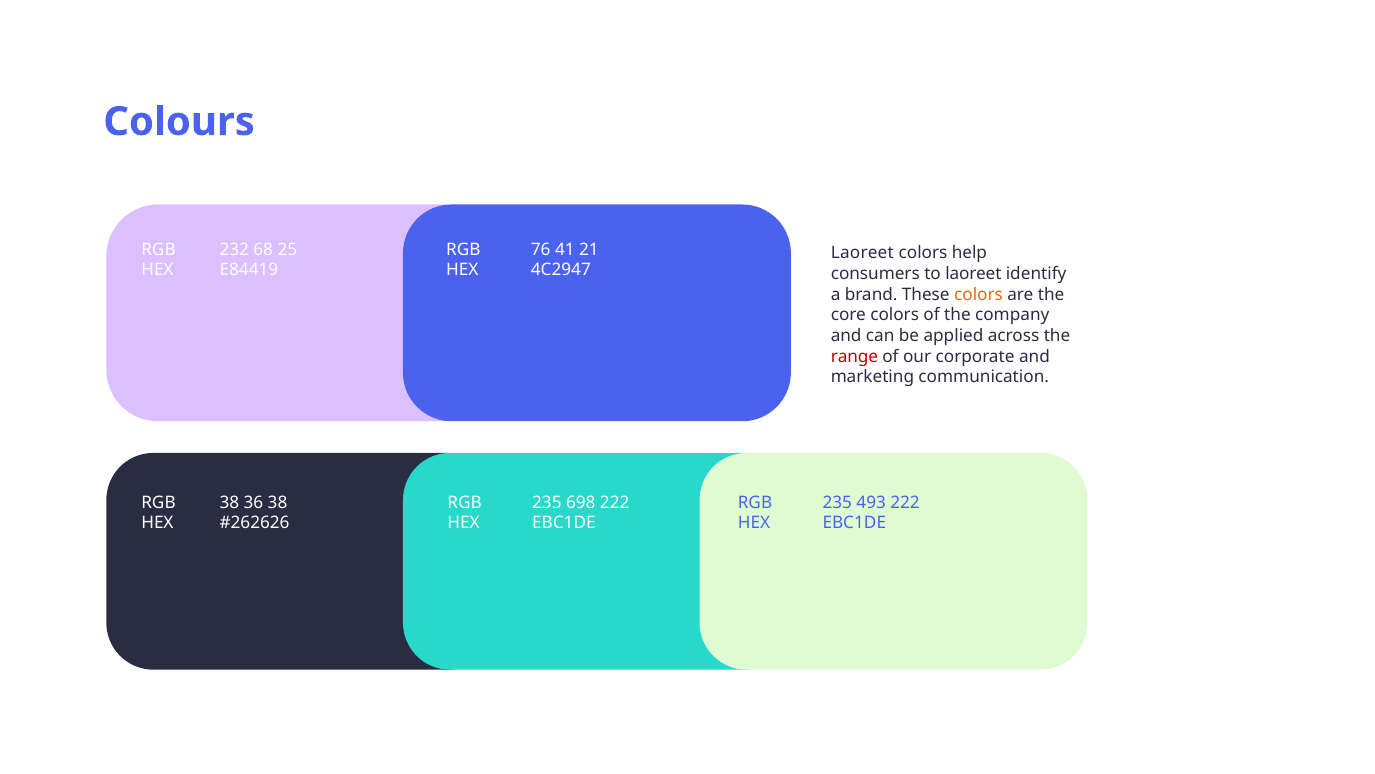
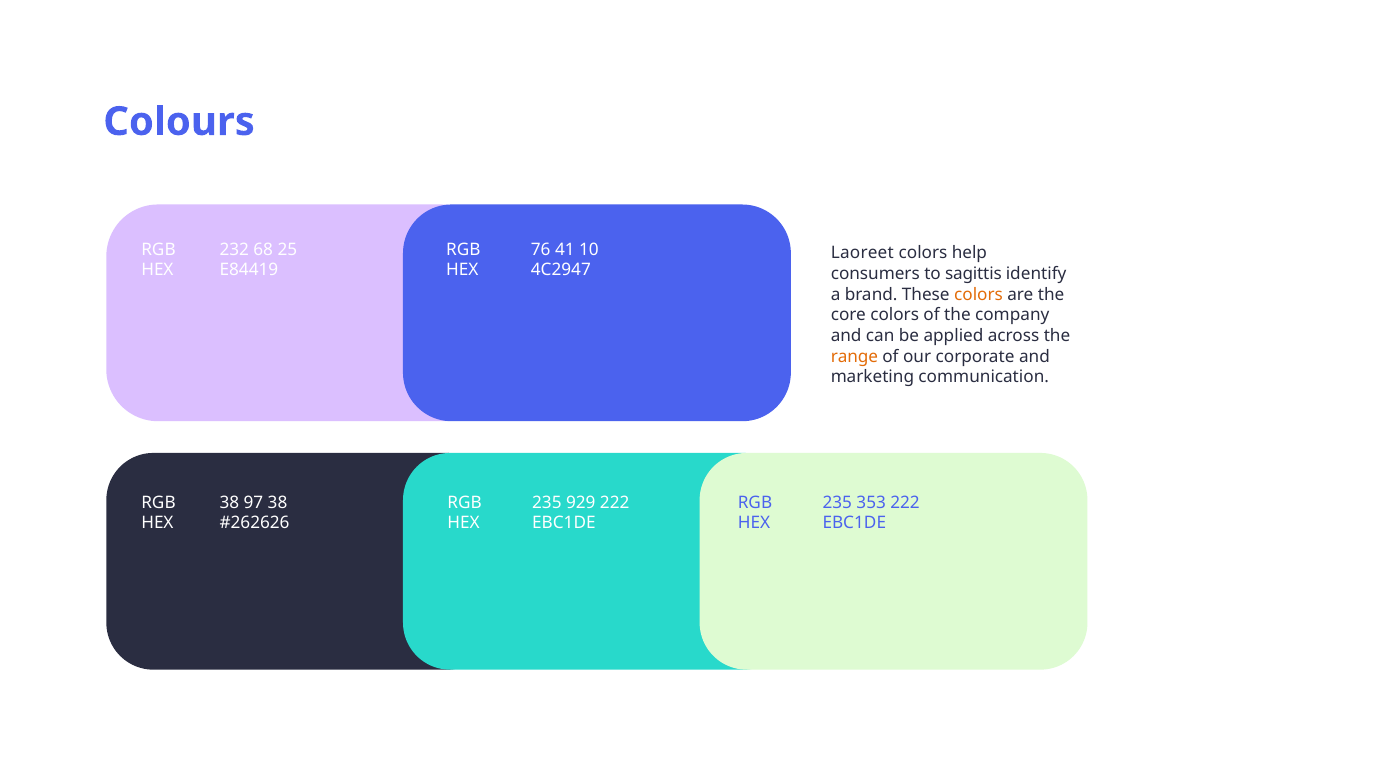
21: 21 -> 10 (589, 249)
to laoreet: laoreet -> sagittis (973, 274)
range colour: red -> orange (854, 356)
36: 36 -> 97 (253, 502)
698: 698 -> 929 (581, 502)
493: 493 -> 353 (871, 502)
